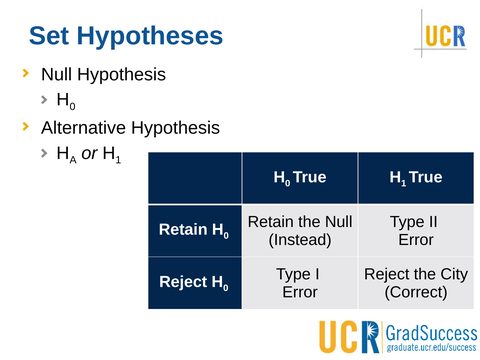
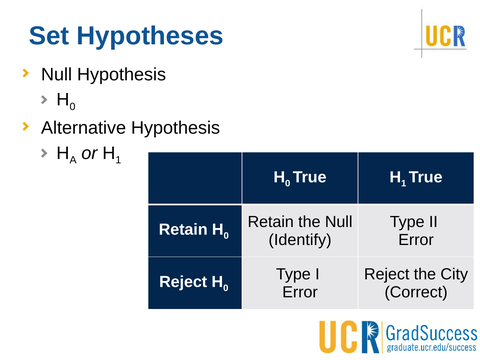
Instead: Instead -> Identify (300, 240)
